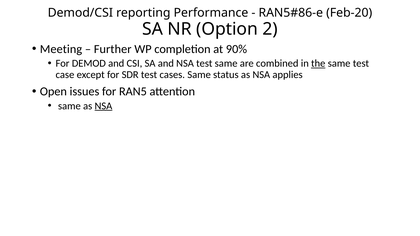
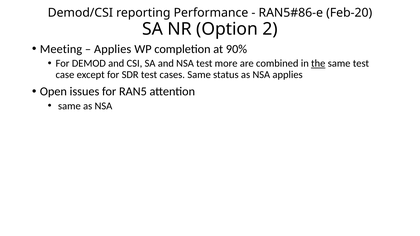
Further: Further -> Applies (113, 49)
test same: same -> more (226, 64)
NSA underline: present -> none (103, 106)
